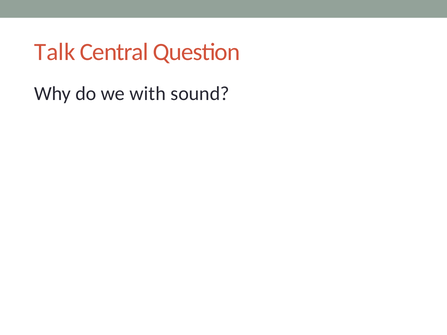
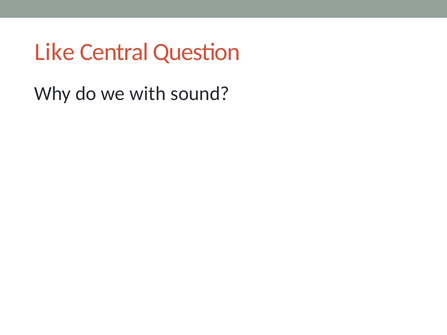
Talk: Talk -> Like (55, 52)
